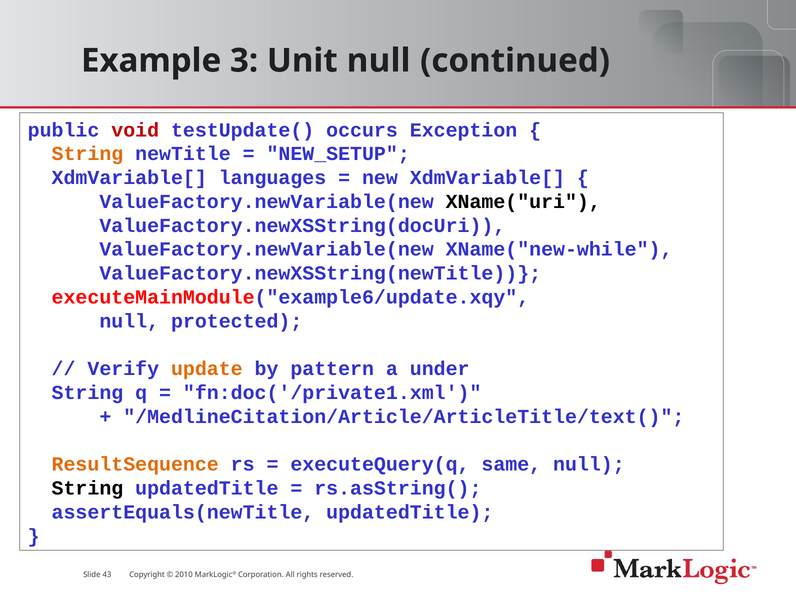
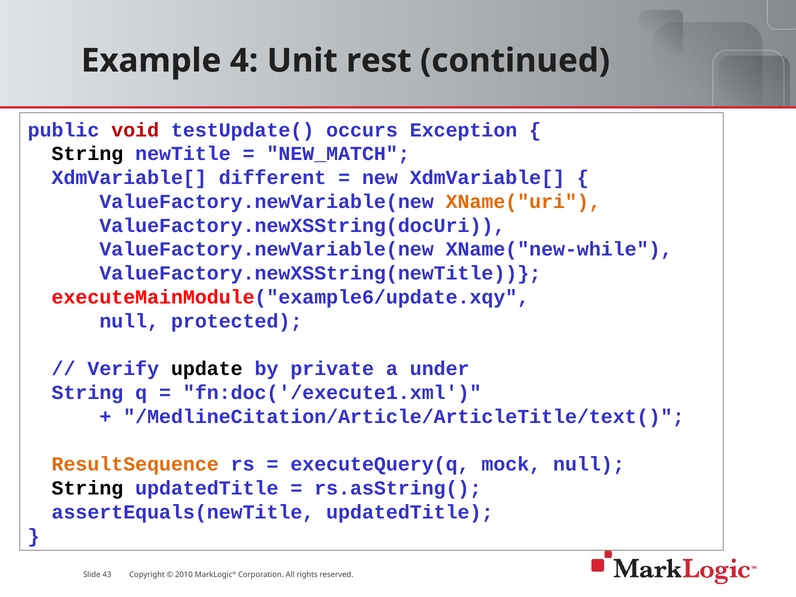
3: 3 -> 4 (244, 61)
Unit null: null -> rest (379, 61)
String colour: orange -> black (87, 154)
NEW_SETUP: NEW_SETUP -> NEW_MATCH (338, 154)
languages: languages -> different (273, 178)
XName("uri colour: black -> orange (523, 202)
update colour: orange -> black (207, 369)
pattern: pattern -> private (332, 369)
fn:doc('/private1.xml: fn:doc('/private1.xml -> fn:doc('/execute1.xml (332, 393)
same: same -> mock (511, 464)
